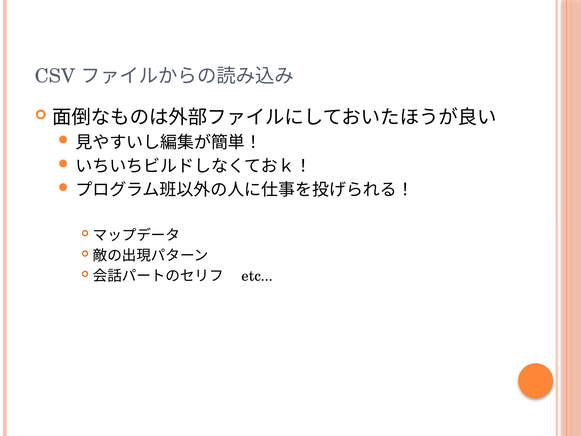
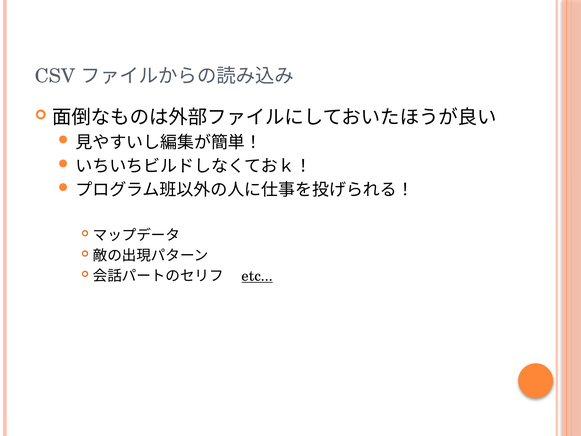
etc underline: none -> present (257, 276)
